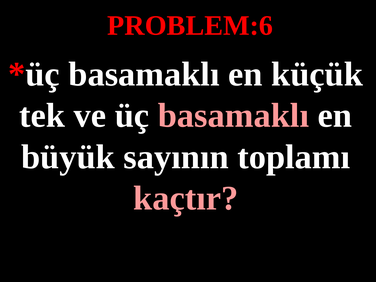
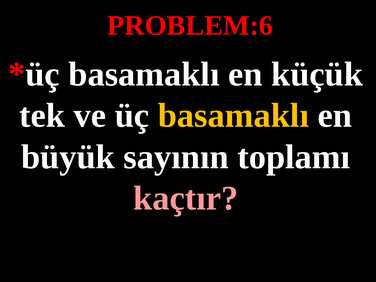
basamaklı colour: pink -> yellow (233, 116)
